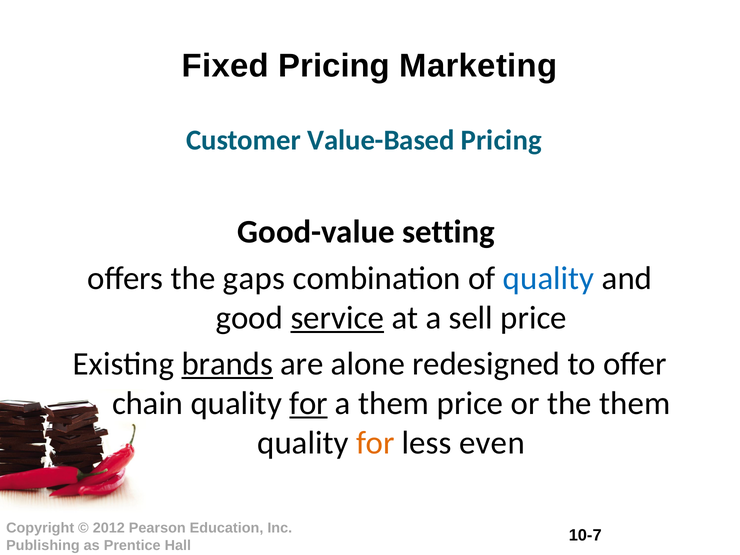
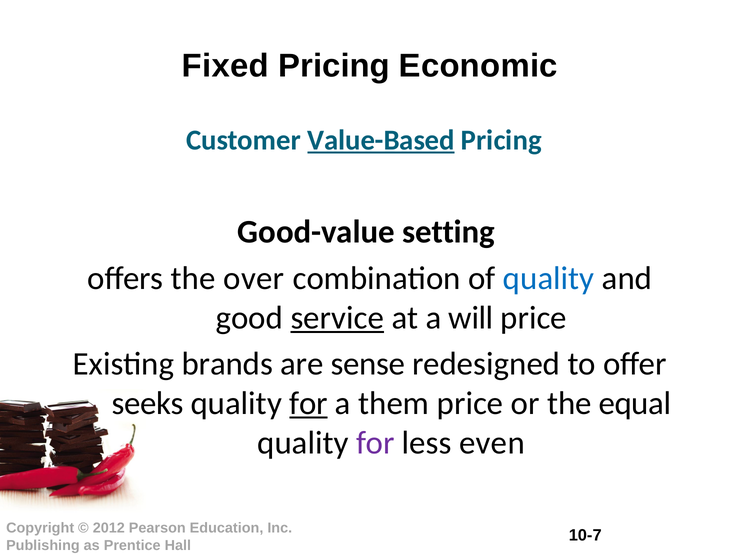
Marketing: Marketing -> Economic (478, 66)
Value-Based underline: none -> present (381, 140)
gaps: gaps -> over (254, 278)
sell: sell -> will (471, 318)
brands underline: present -> none (227, 364)
alone: alone -> sense (368, 364)
chain: chain -> seeks (148, 403)
the them: them -> equal (635, 403)
for colour: orange -> purple (375, 443)
